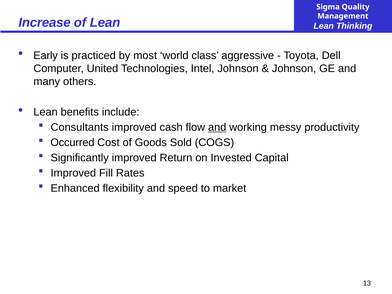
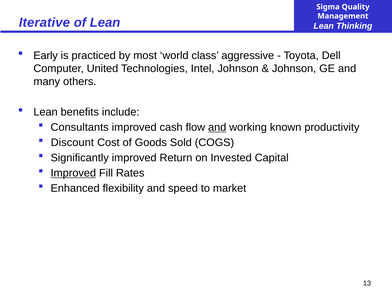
Increase: Increase -> Iterative (44, 22)
messy: messy -> known (286, 127)
Occurred: Occurred -> Discount (72, 143)
Improved underline: none -> present (73, 173)
